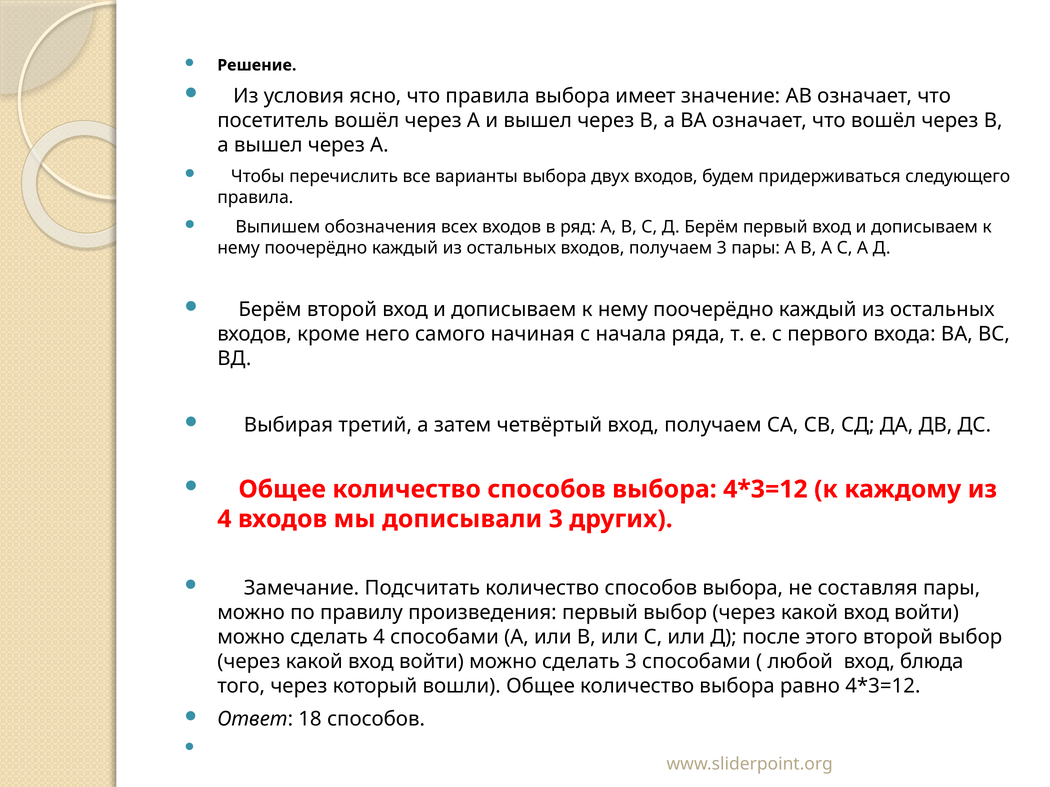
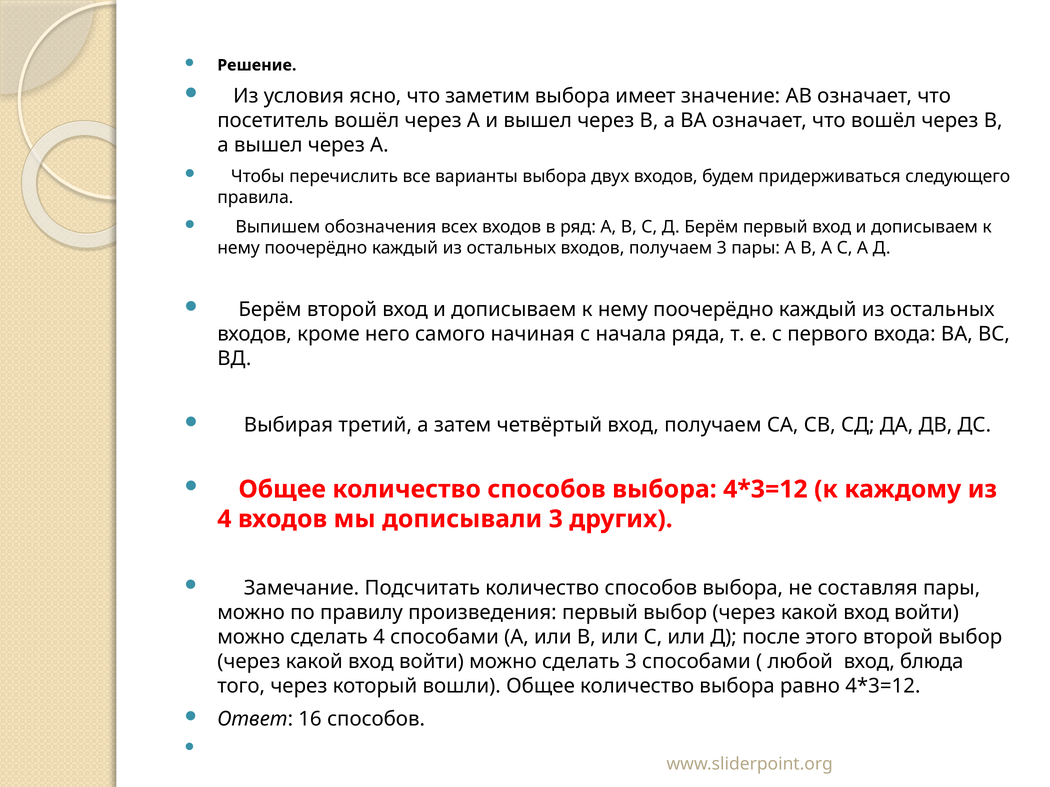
что правила: правила -> заметим (488, 96)
18: 18 -> 16 (310, 720)
